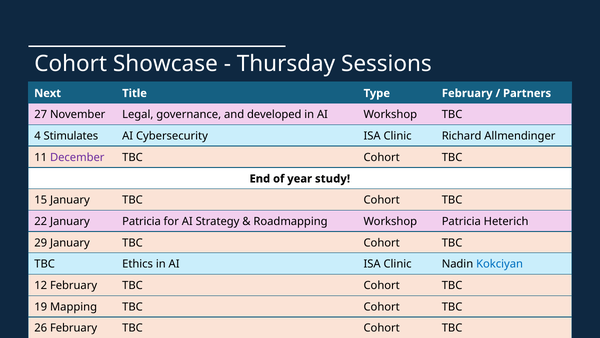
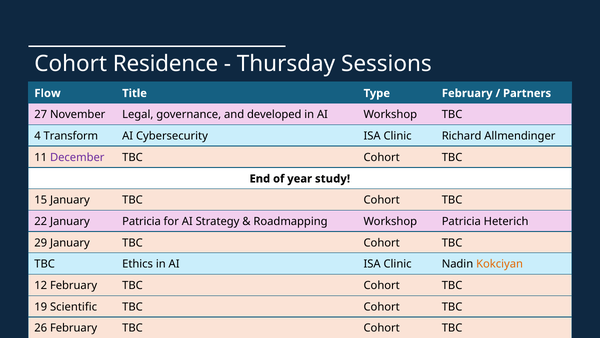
Showcase: Showcase -> Residence (166, 64)
Next: Next -> Flow (47, 93)
Stimulates: Stimulates -> Transform (71, 136)
Kokciyan colour: blue -> orange (500, 264)
Mapping: Mapping -> Scientific (74, 306)
